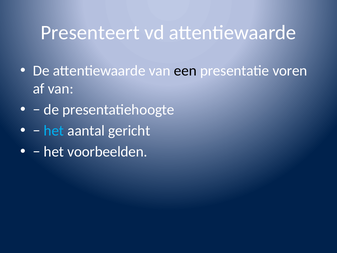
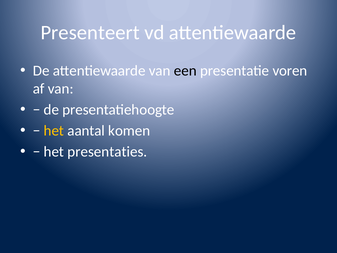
het colour: light blue -> yellow (54, 131)
gericht: gericht -> komen (129, 131)
voorbeelden: voorbeelden -> presentaties (107, 152)
